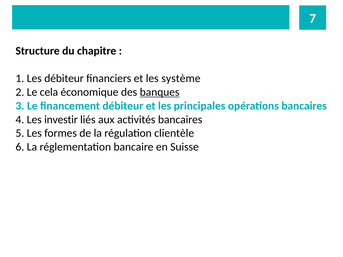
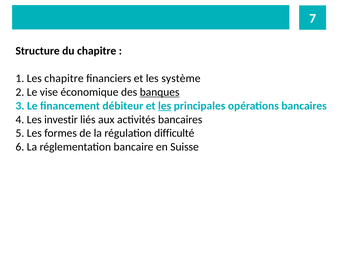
Les débiteur: débiteur -> chapitre (64, 78)
cela: cela -> vise (49, 92)
les underline: none -> present (165, 106)
clientèle: clientèle -> difficulté (174, 133)
